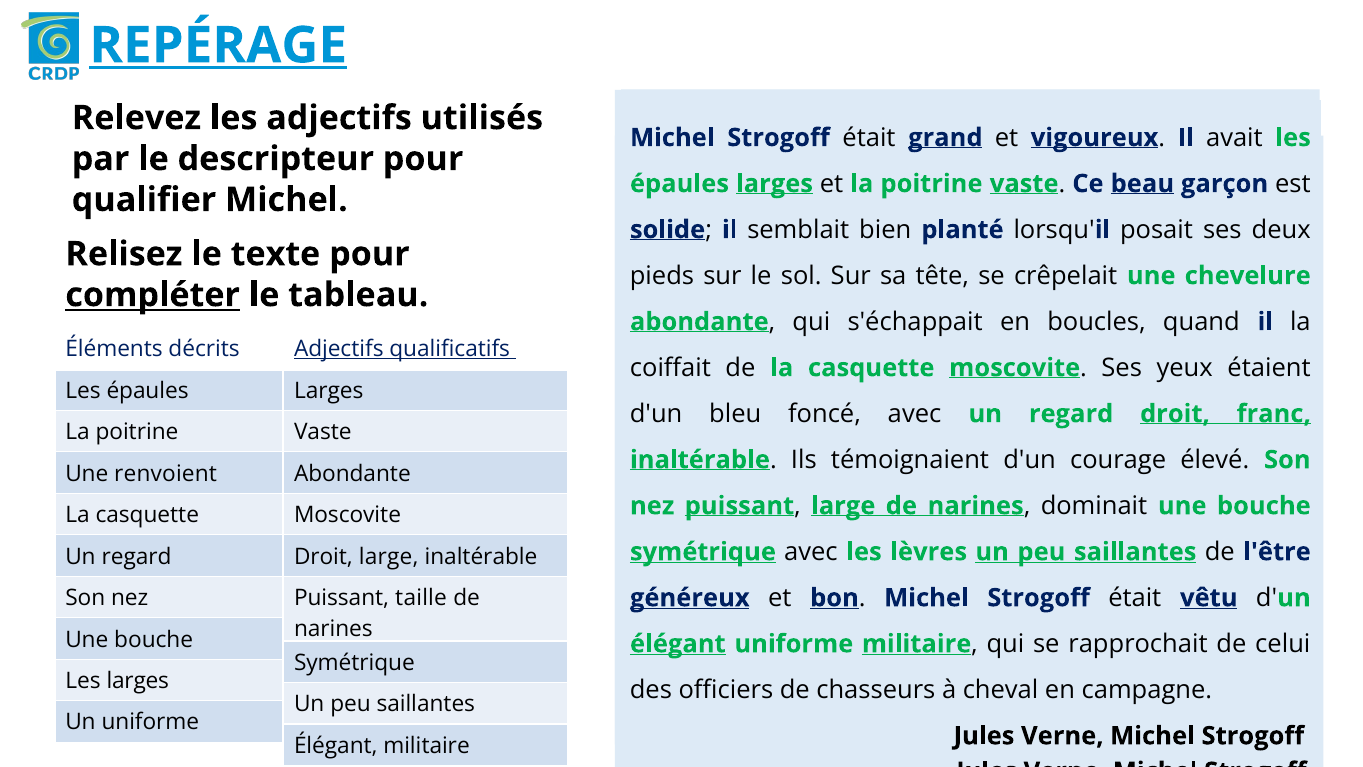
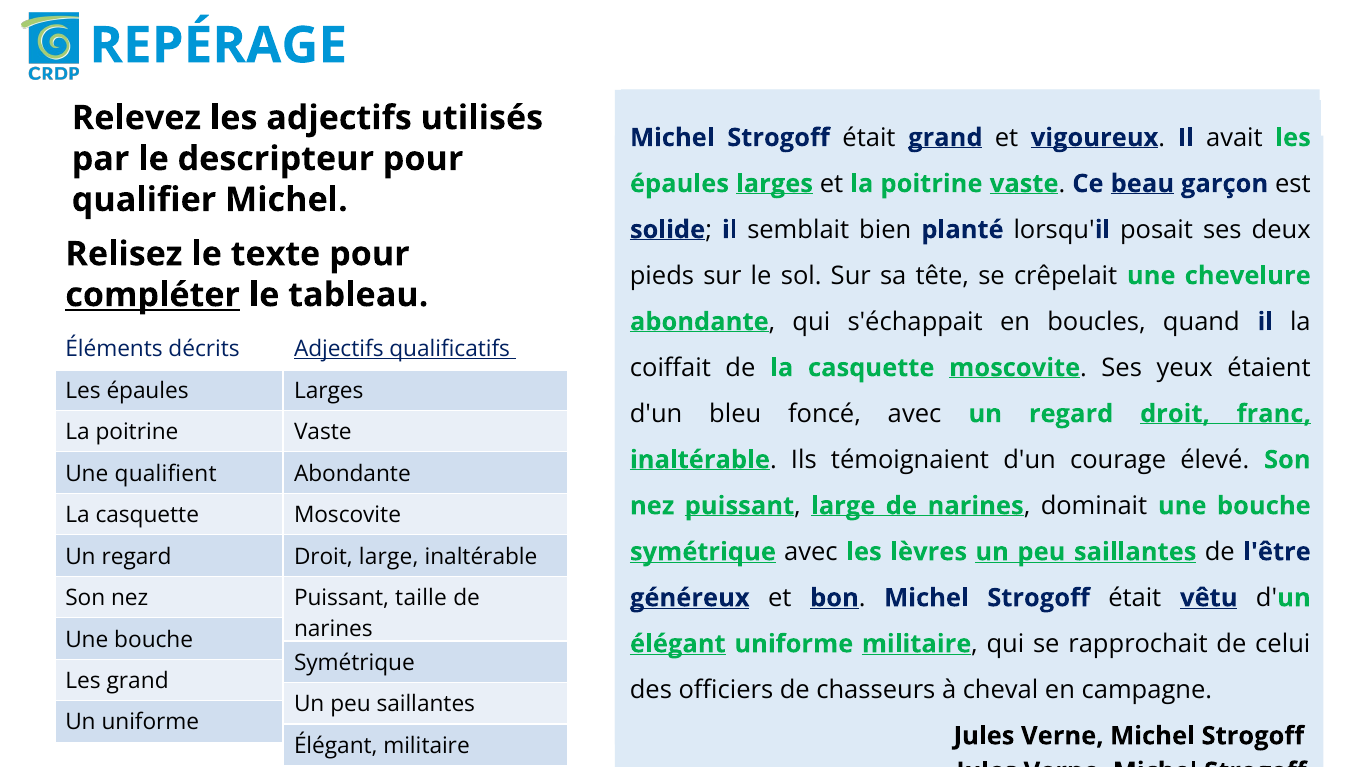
REPÉRAGE underline: present -> none (218, 46)
renvoient: renvoient -> qualifient (166, 473)
Les larges: larges -> grand (138, 681)
